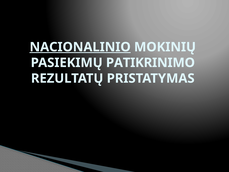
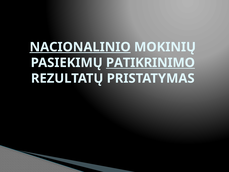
PATIKRINIMO underline: none -> present (150, 63)
